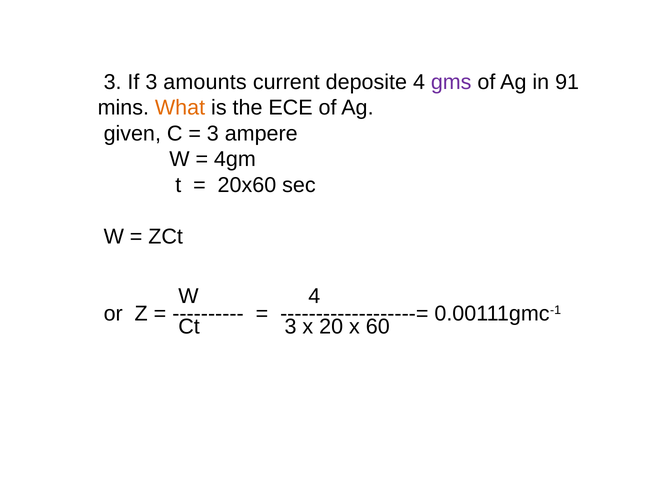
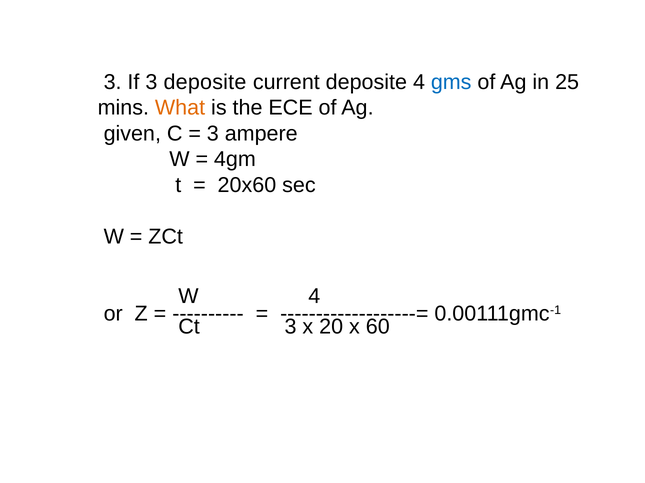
3 amounts: amounts -> deposite (205, 82)
gms colour: purple -> blue (451, 82)
91: 91 -> 25 (567, 82)
